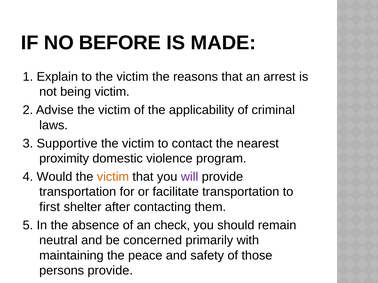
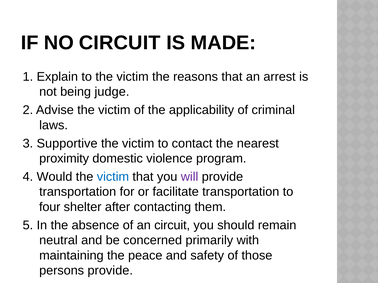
NO BEFORE: BEFORE -> CIRCUIT (120, 43)
being victim: victim -> judge (112, 92)
victim colour: orange -> blue (113, 177)
first: first -> four (50, 207)
an check: check -> circuit (172, 226)
